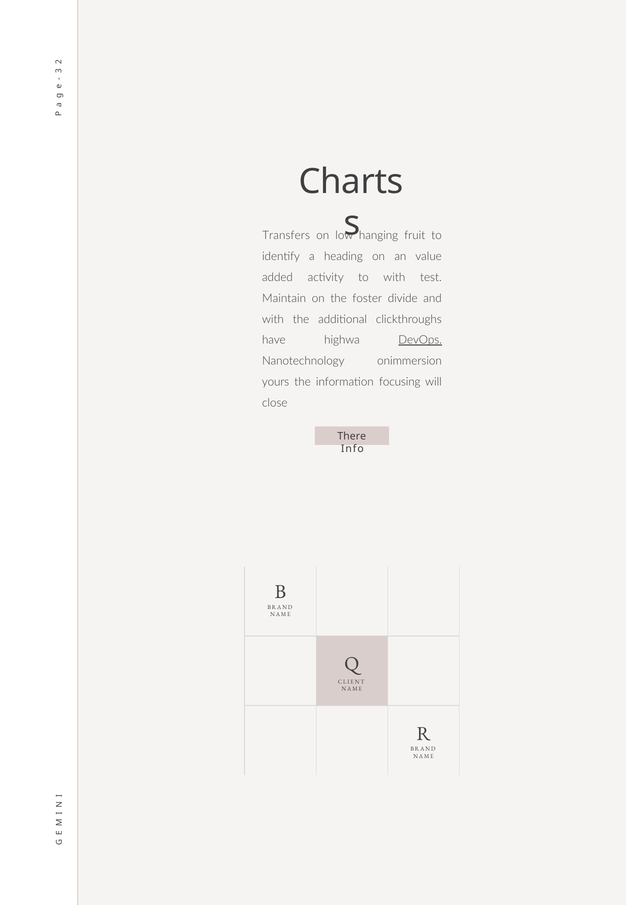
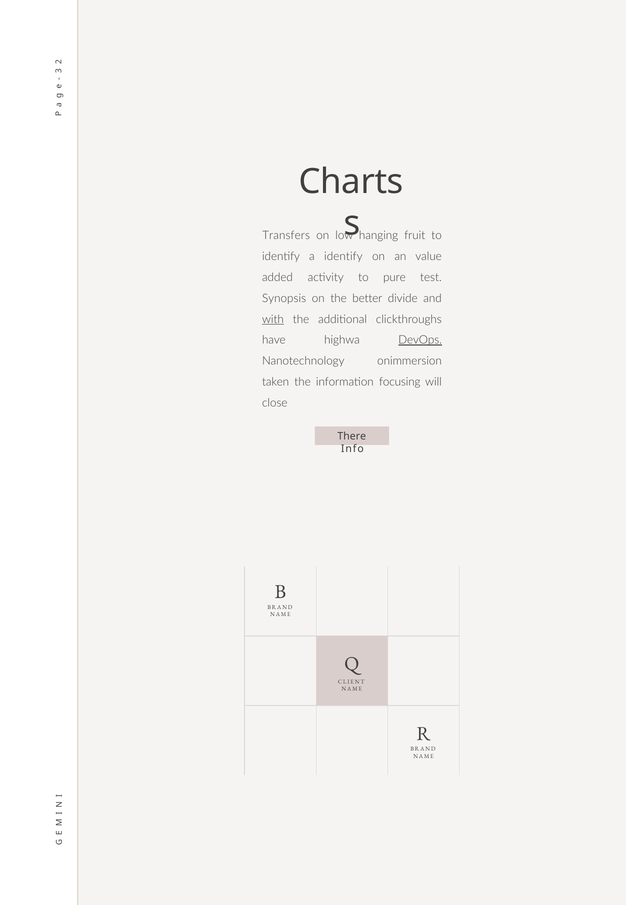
a heading: heading -> identify (343, 256)
to with: with -> pure (394, 277)
Maintain: Maintain -> Synopsis (284, 298)
foster: foster -> better (367, 298)
with underline: none -> present (273, 319)
yours: yours -> taken (276, 381)
